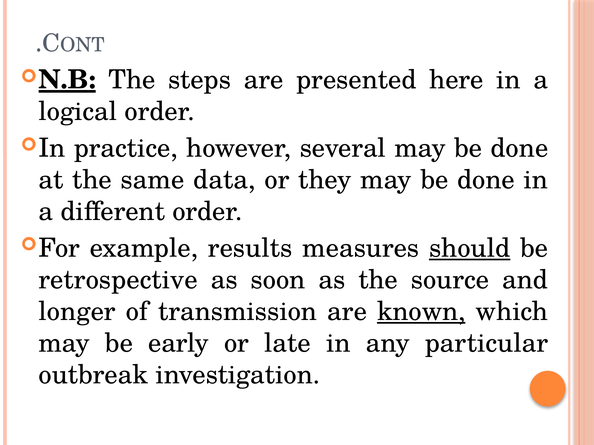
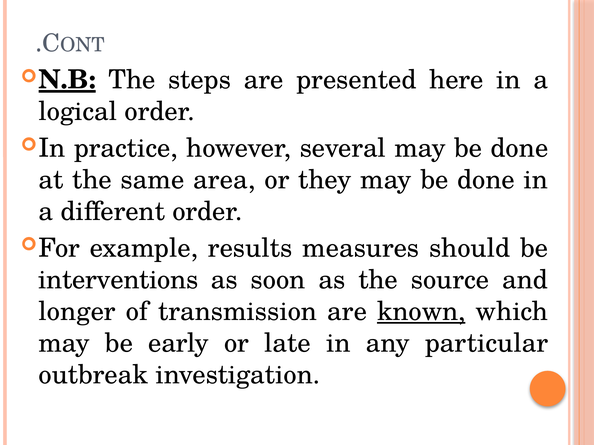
data: data -> area (224, 180)
should underline: present -> none (470, 248)
retrospective: retrospective -> interventions (118, 280)
